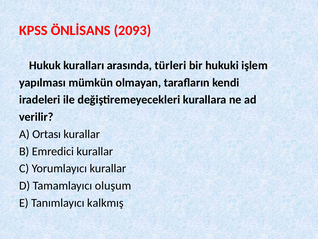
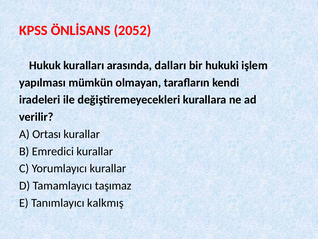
2093: 2093 -> 2052 (132, 30)
türleri: türleri -> dalları (170, 65)
oluşum: oluşum -> taşımaz (113, 185)
